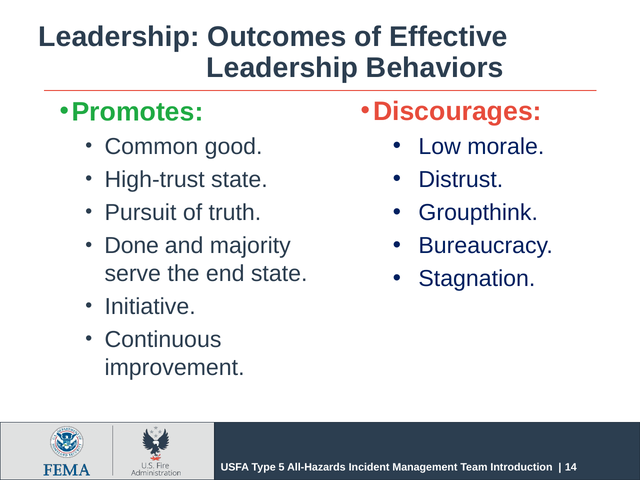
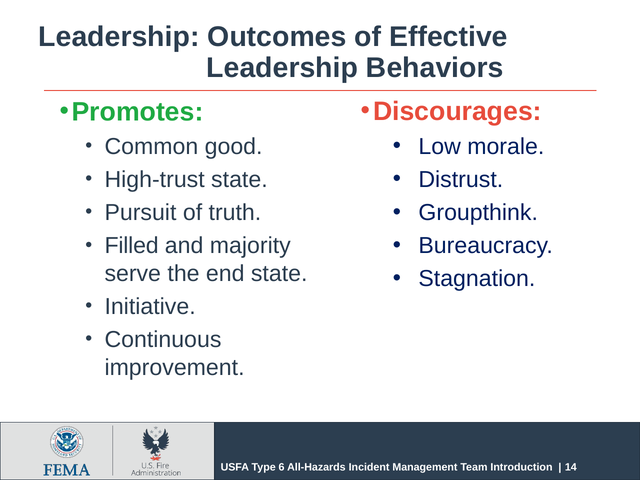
Done: Done -> Filled (132, 246)
5: 5 -> 6 (282, 467)
